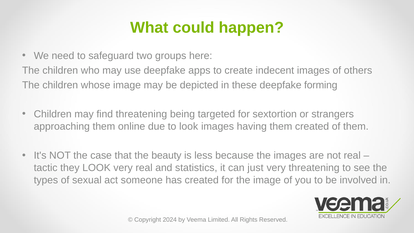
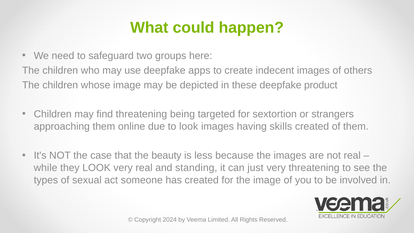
forming: forming -> product (321, 85)
having them: them -> skills (281, 126)
tactic: tactic -> while (46, 168)
statistics: statistics -> standing (196, 168)
